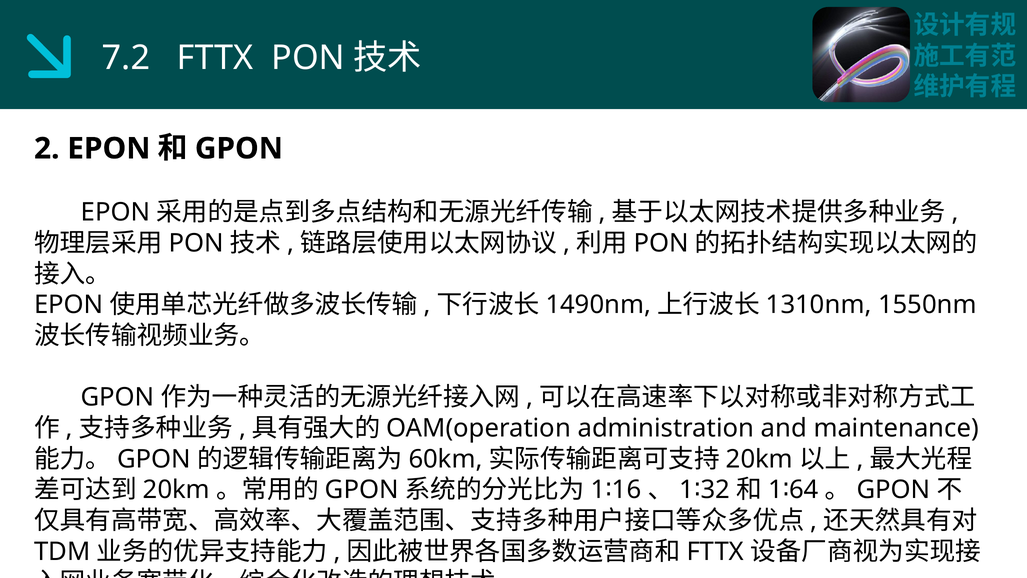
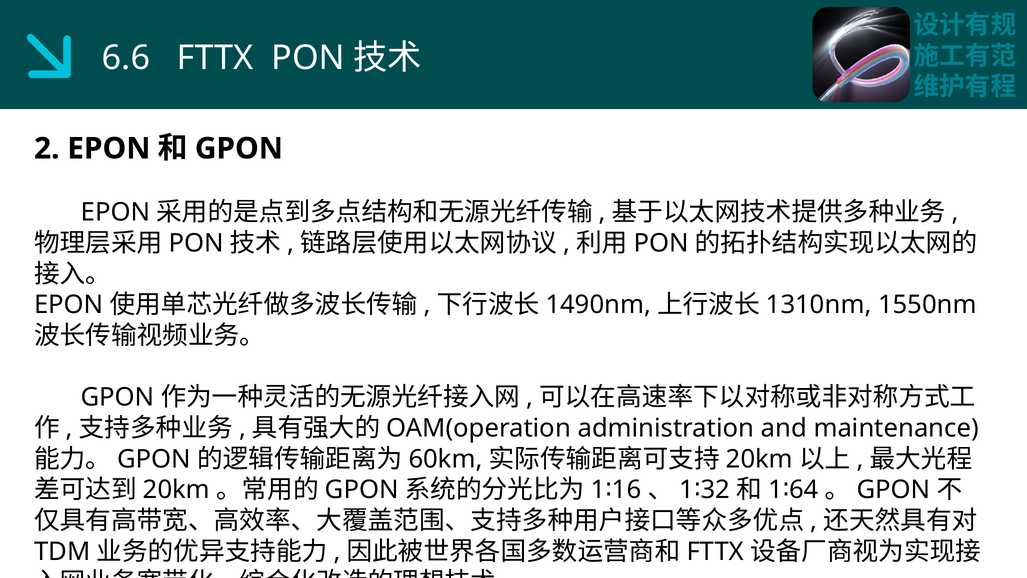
7.2: 7.2 -> 6.6 (126, 58)
